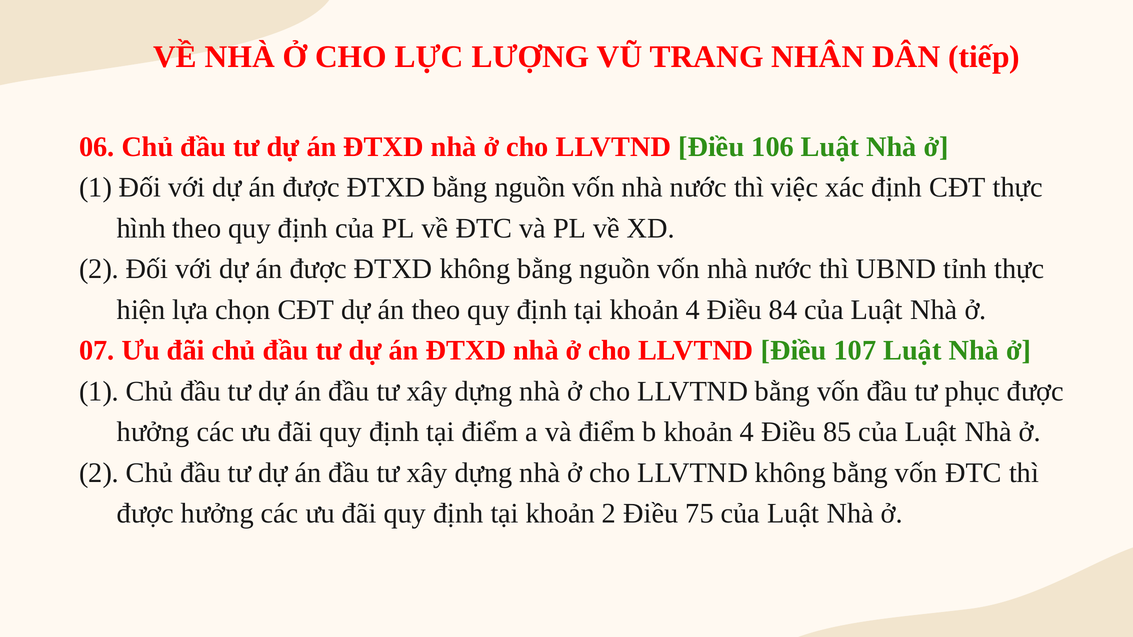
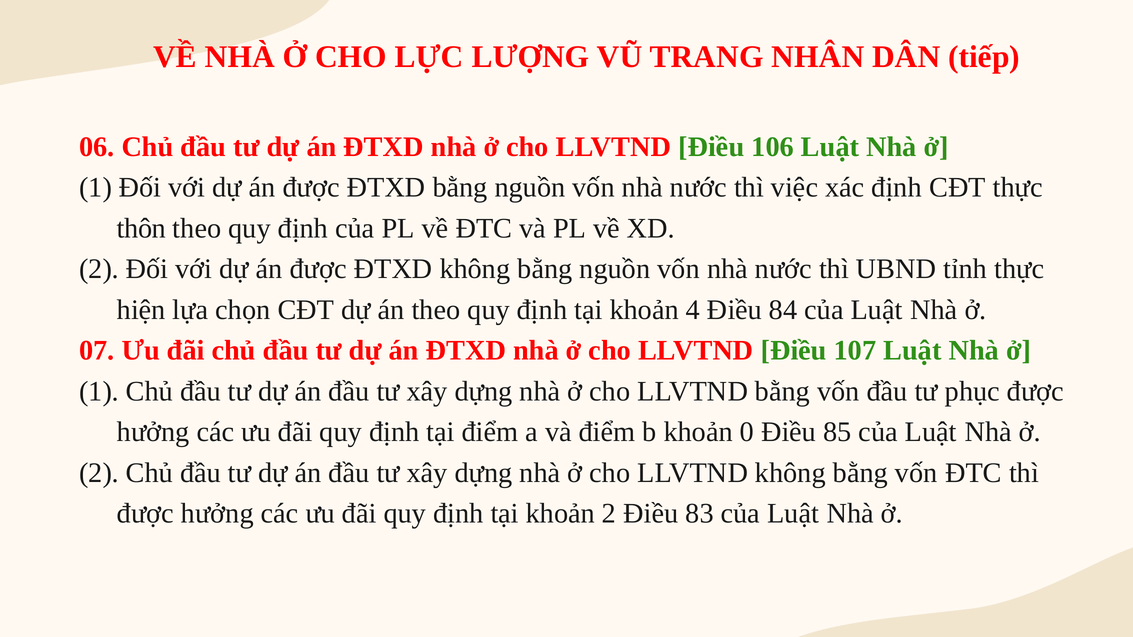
hình: hình -> thôn (141, 228)
b khoản 4: 4 -> 0 (747, 432)
75: 75 -> 83 (700, 514)
